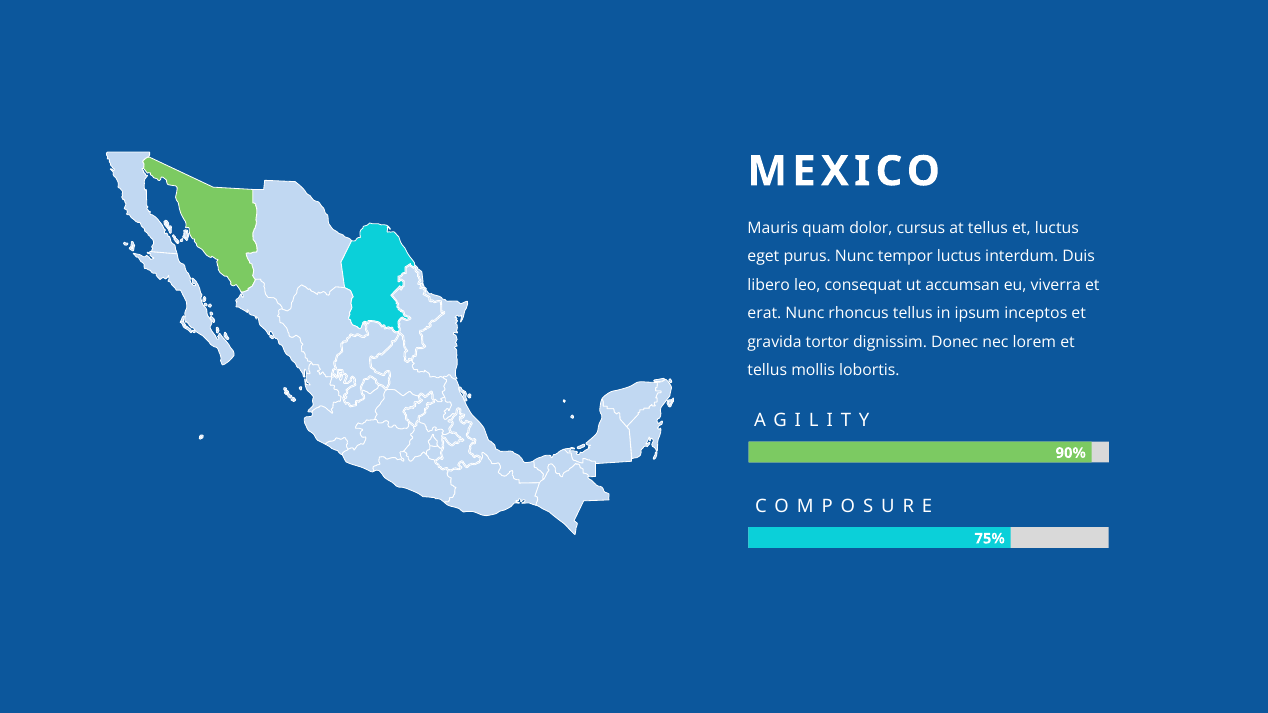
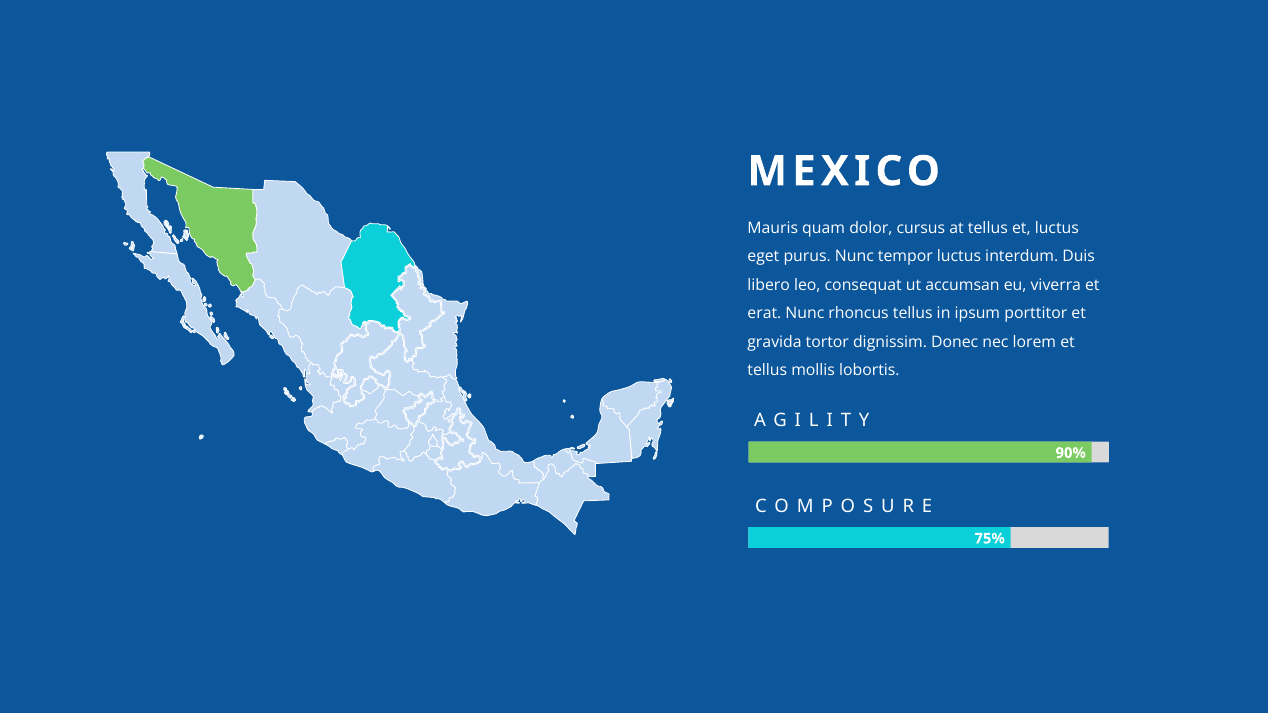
inceptos: inceptos -> porttitor (1036, 314)
